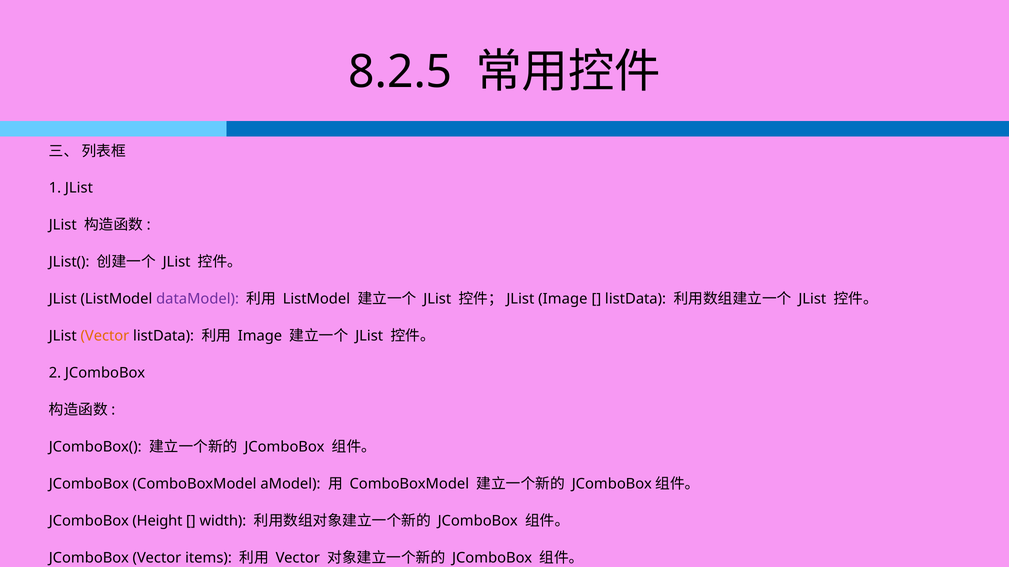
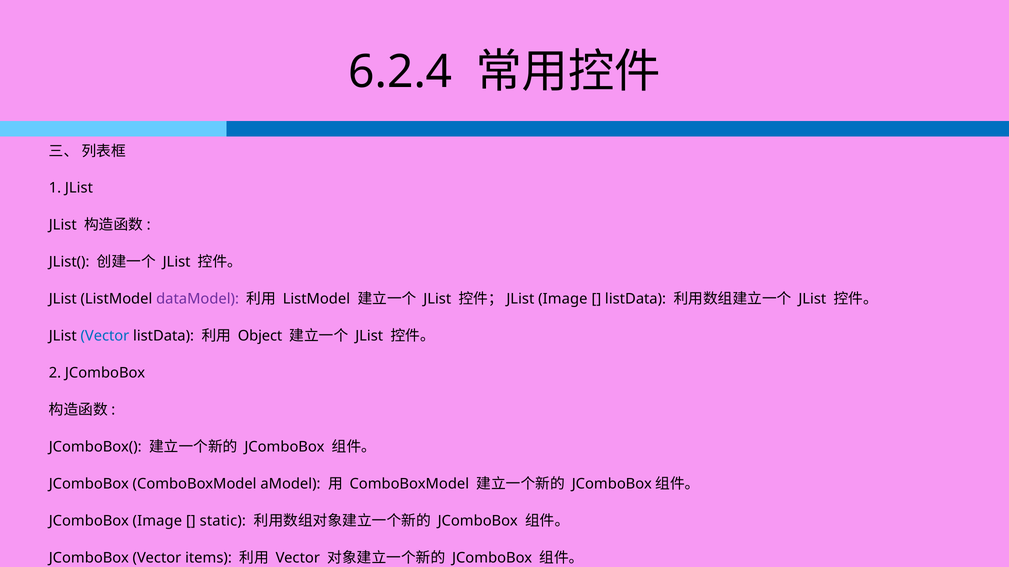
8.2.5: 8.2.5 -> 6.2.4 (400, 72)
Vector colour: orange -> blue (105, 336)
Image: Image -> Object (260, 336)
JComboBox Height: Height -> Image (157, 521)
width: width -> static (223, 521)
